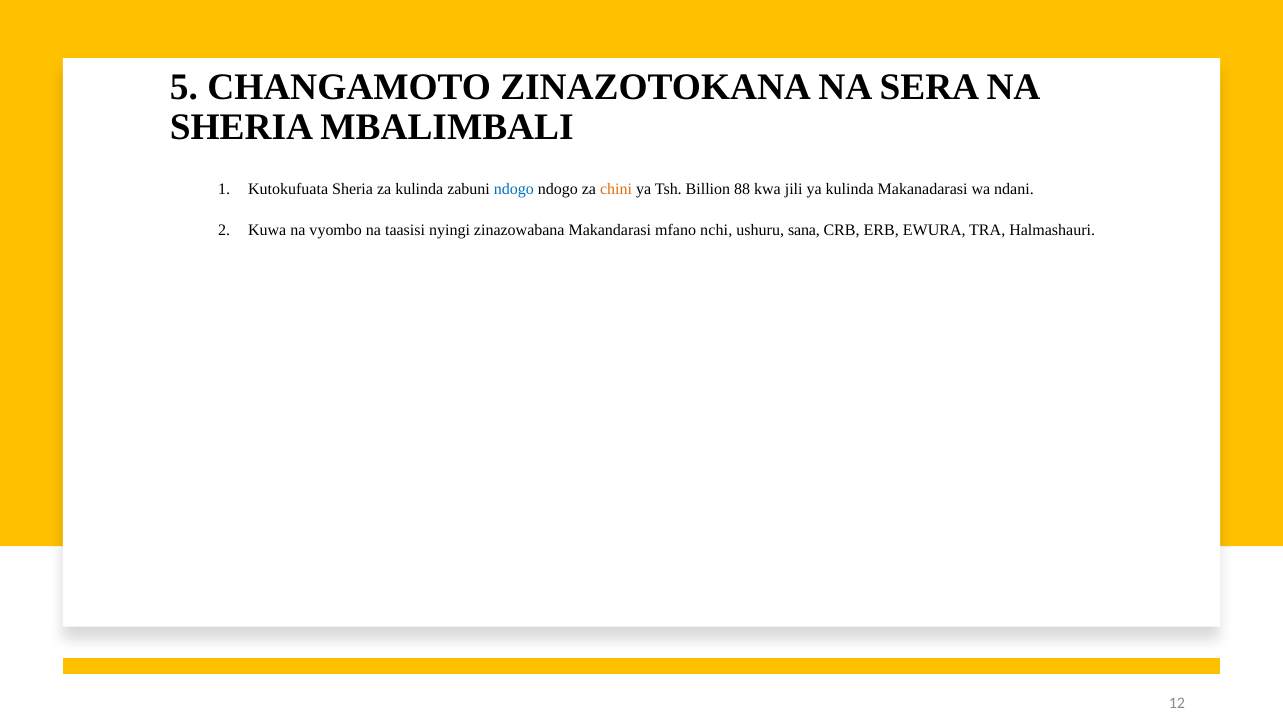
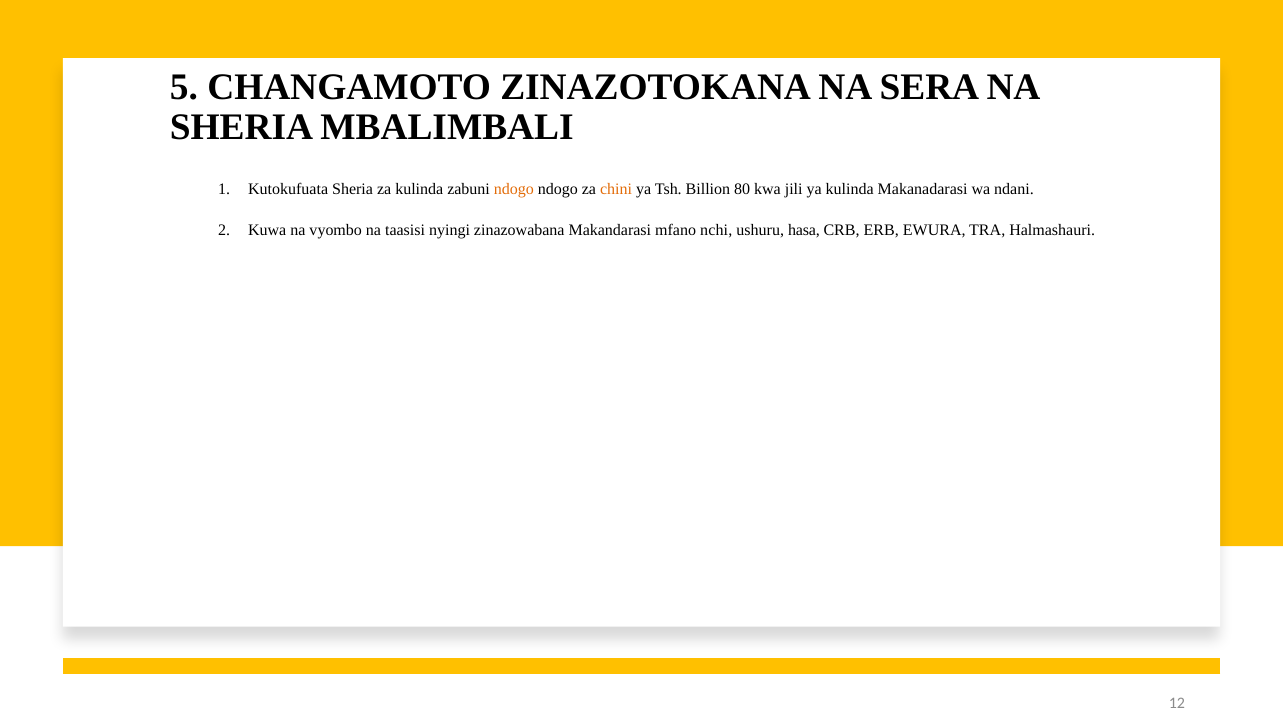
ndogo colour: blue -> orange (514, 190)
88: 88 -> 80 (742, 190)
sana: sana -> hasa (804, 230)
